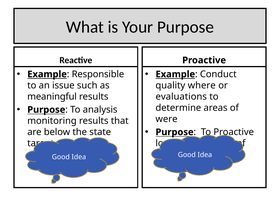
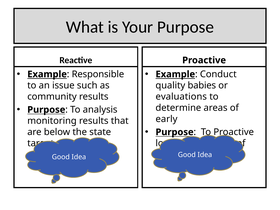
where: where -> babies (202, 85)
meaningful: meaningful -> community (52, 97)
were: were -> early (167, 119)
